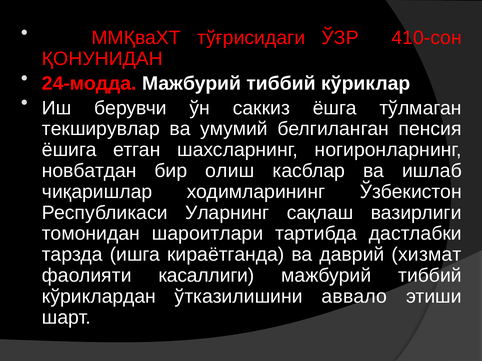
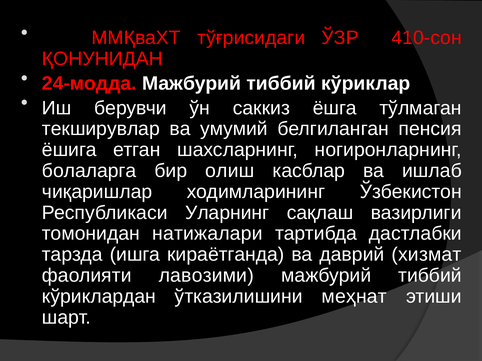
новбатдан: новбатдан -> болаларга (89, 171)
шароитлари: шароитлари -> натижалари (207, 234)
касаллиги: касаллиги -> лавозими (206, 276)
аввало: аввало -> меҳнат (354, 297)
